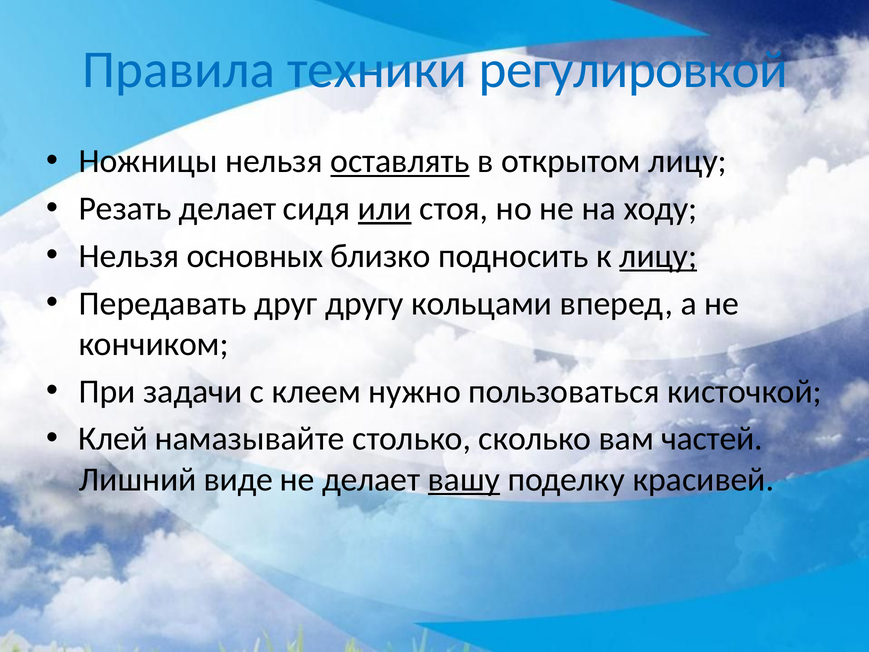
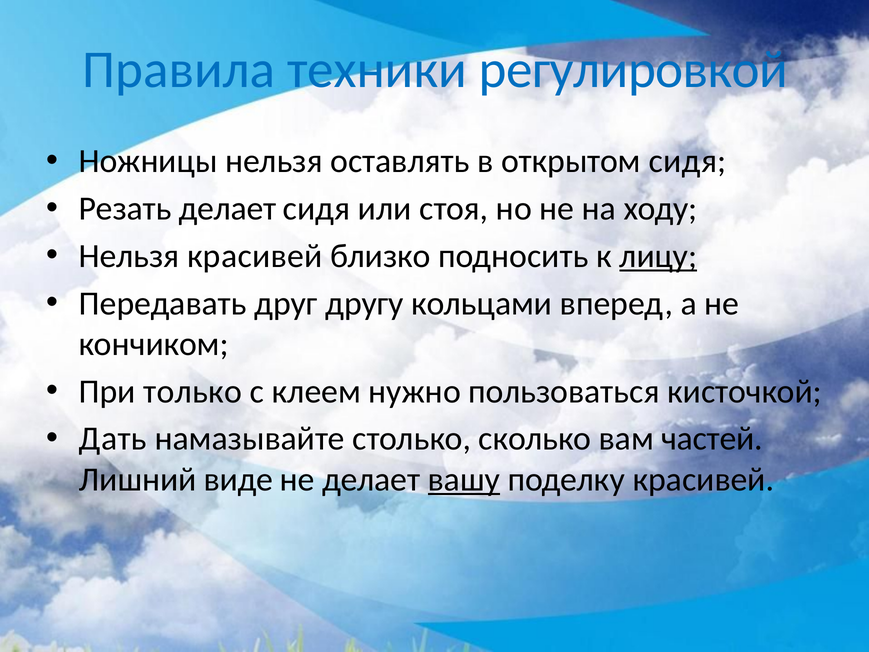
оставлять underline: present -> none (400, 161)
открытом лицу: лицу -> сидя (688, 161)
или underline: present -> none (385, 209)
Нельзя основных: основных -> красивей (255, 256)
задачи: задачи -> только (193, 391)
Клей: Клей -> Дать (113, 439)
